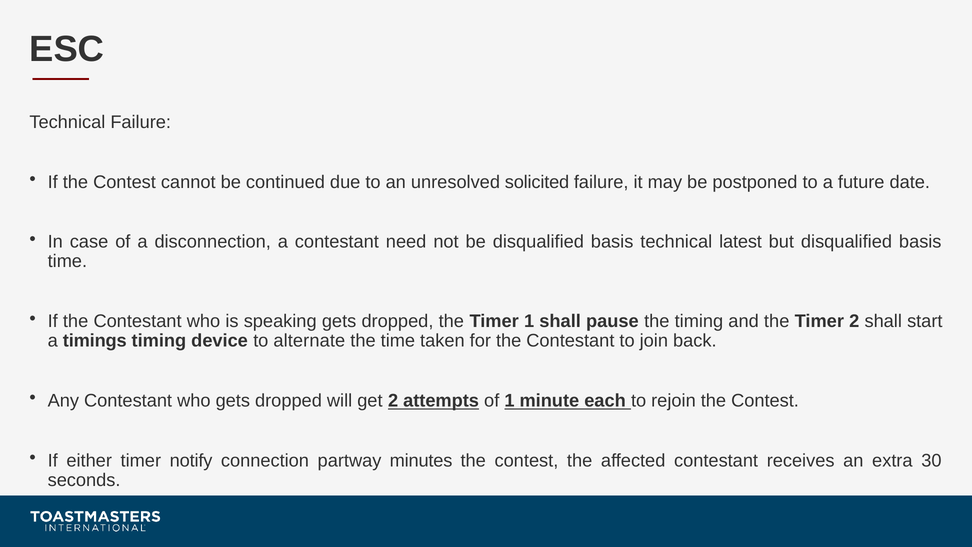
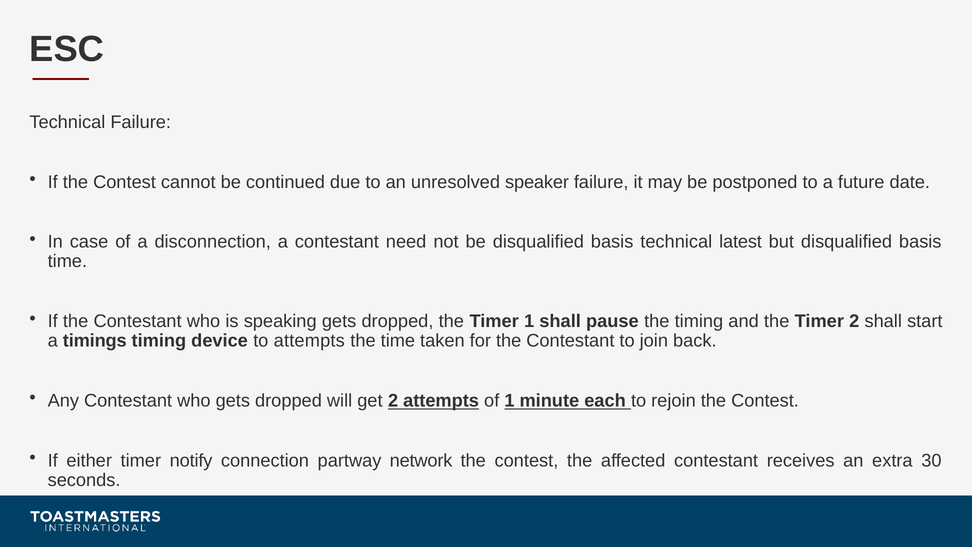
solicited: solicited -> speaker (537, 182)
to alternate: alternate -> attempts (309, 341)
minutes: minutes -> network (421, 460)
